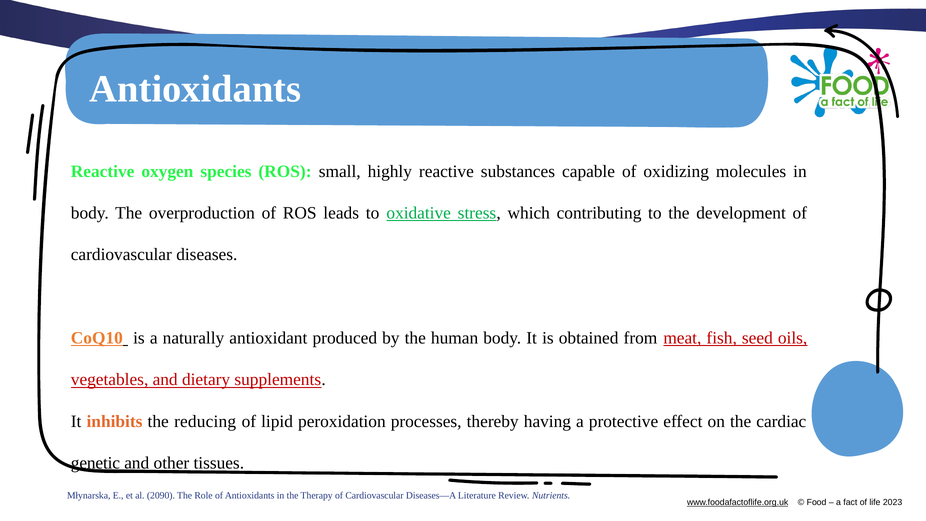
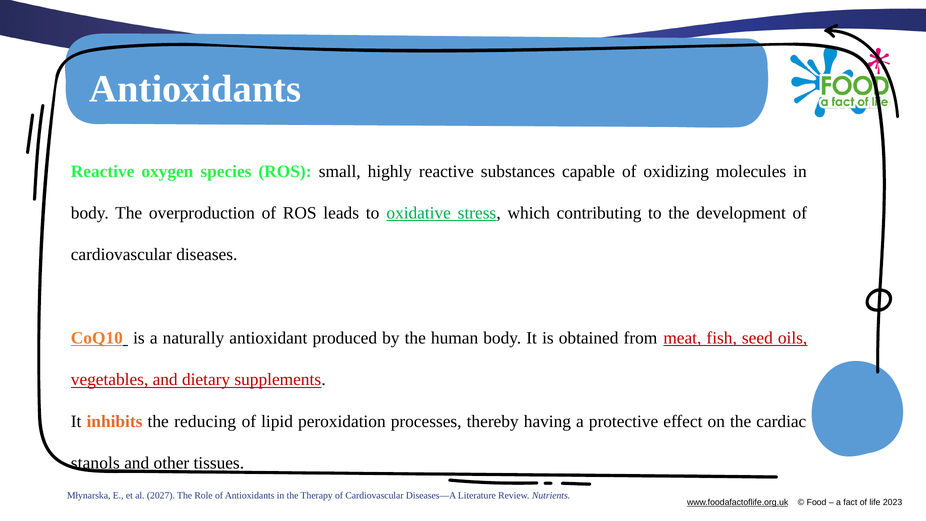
genetic: genetic -> stanols (95, 463)
2090: 2090 -> 2027 (161, 495)
